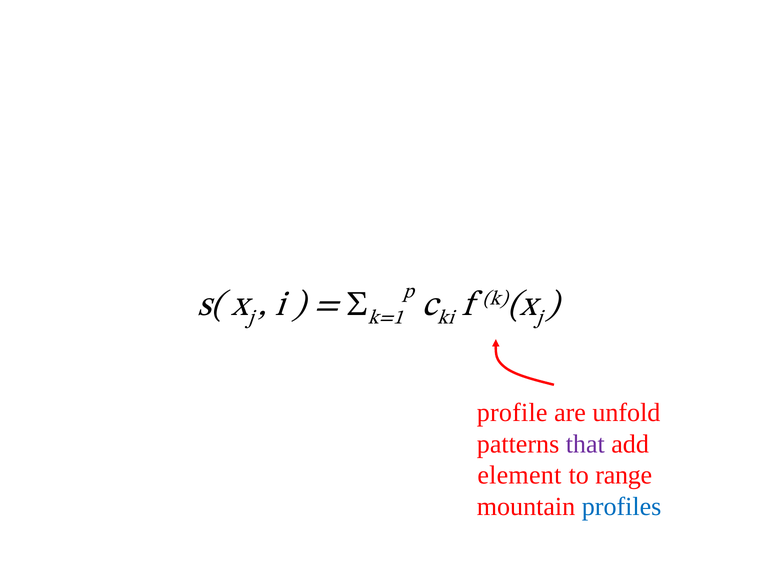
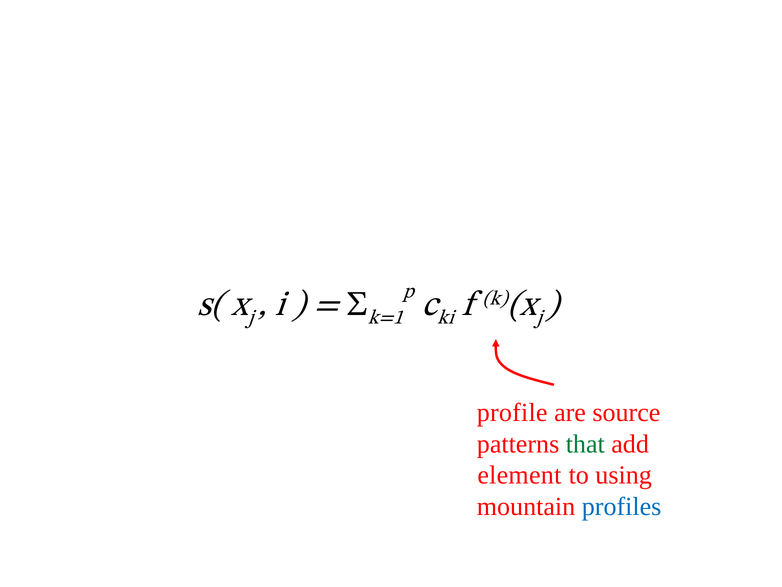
unfold: unfold -> source (626, 412)
that colour: purple -> green (585, 444)
range: range -> using (624, 475)
